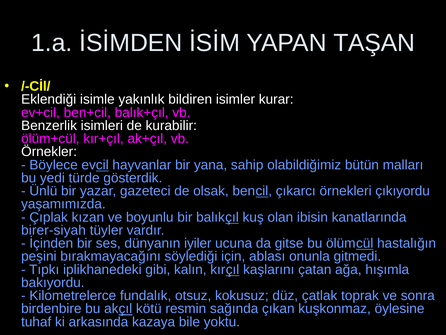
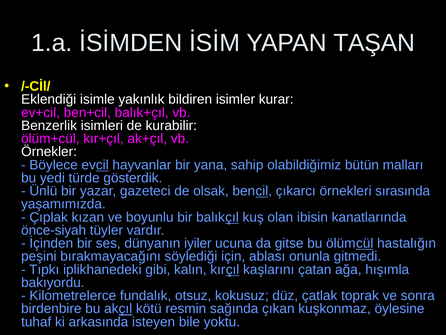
çıkıyordu: çıkıyordu -> sırasında (403, 191)
birer-siyah: birer-siyah -> önce-siyah (54, 230)
kazaya: kazaya -> isteyen (154, 321)
